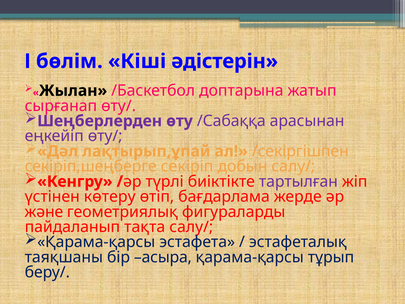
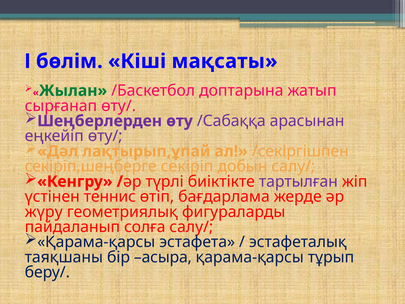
әдістерін: әдістерін -> мақсаты (225, 61)
Жылан colour: black -> green (73, 91)
көтеру: көтеру -> теннис (110, 197)
және: және -> жүру (44, 212)
тақта: тақта -> солға (145, 227)
